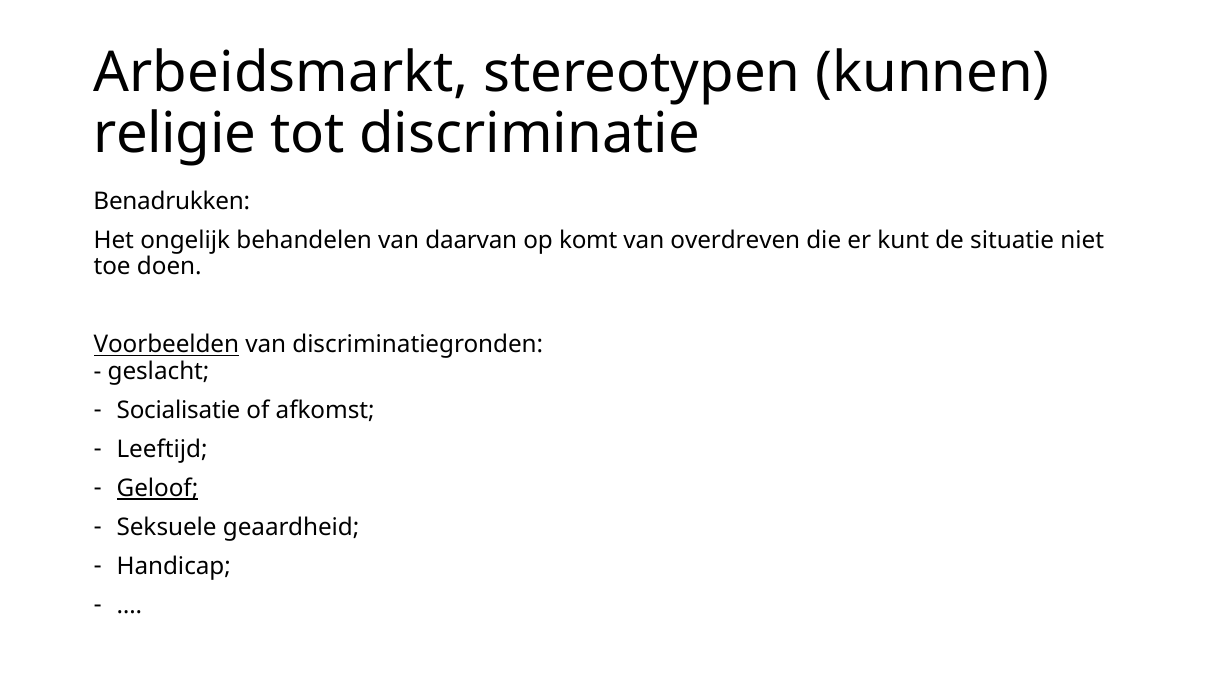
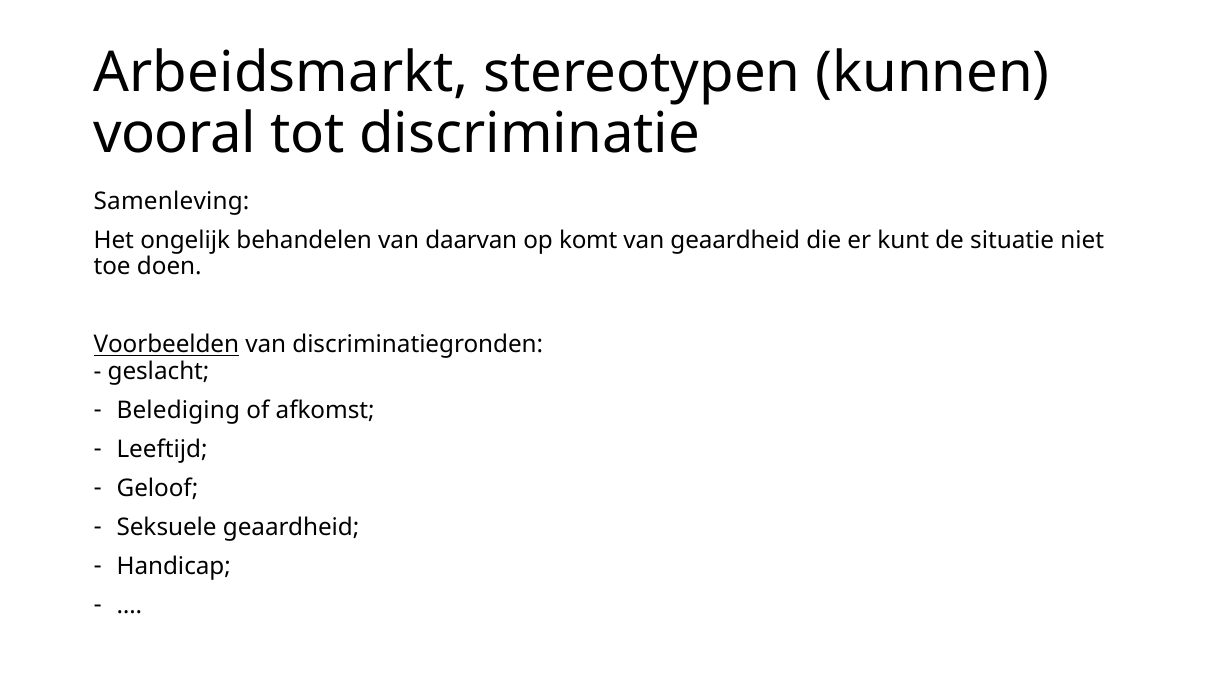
religie: religie -> vooral (175, 134)
Benadrukken: Benadrukken -> Samenleving (172, 201)
van overdreven: overdreven -> geaardheid (735, 241)
Socialisatie: Socialisatie -> Belediging (178, 410)
Geloof underline: present -> none (157, 488)
